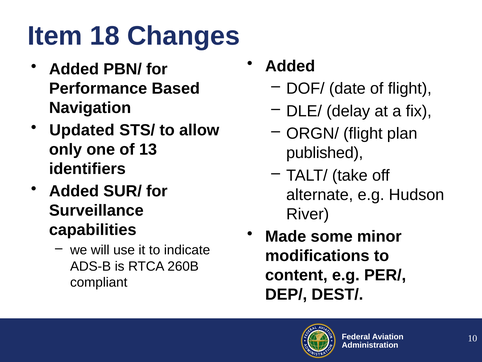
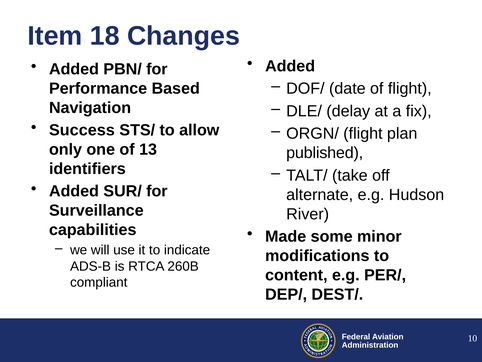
Updated: Updated -> Success (82, 130)
